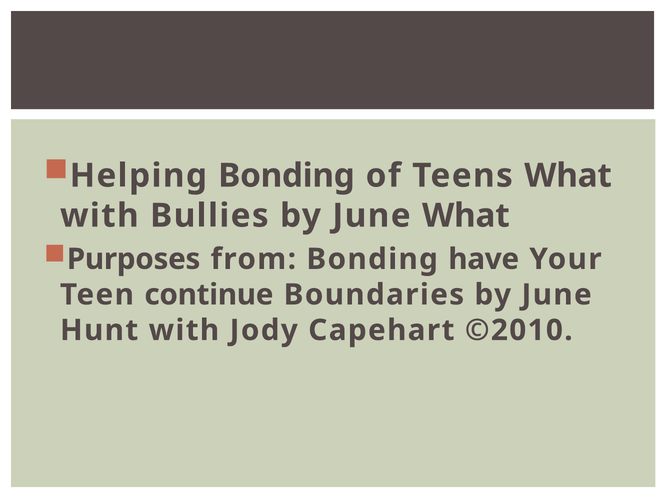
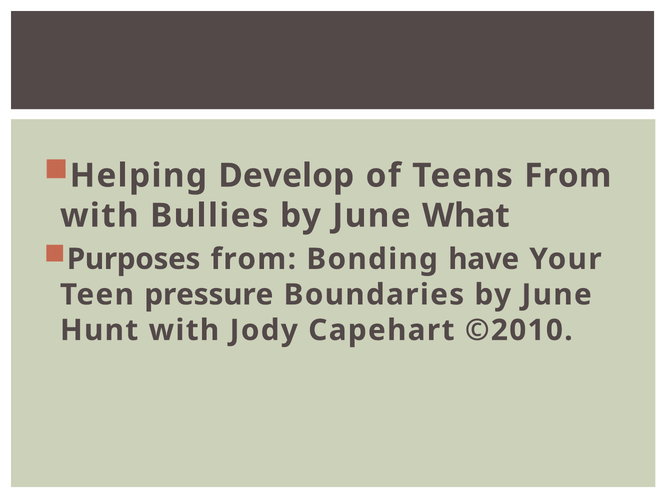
Helping Bonding: Bonding -> Develop (286, 176)
Teens What: What -> From (568, 176)
continue: continue -> pressure (209, 295)
